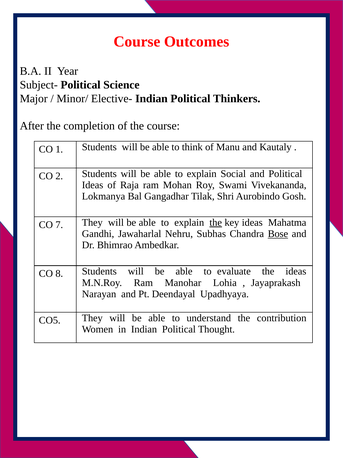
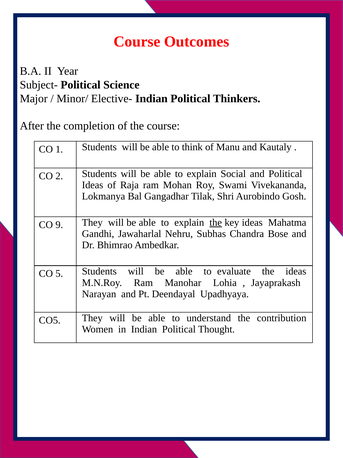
7: 7 -> 9 (59, 224)
Bose underline: present -> none (278, 233)
8: 8 -> 5 (59, 273)
